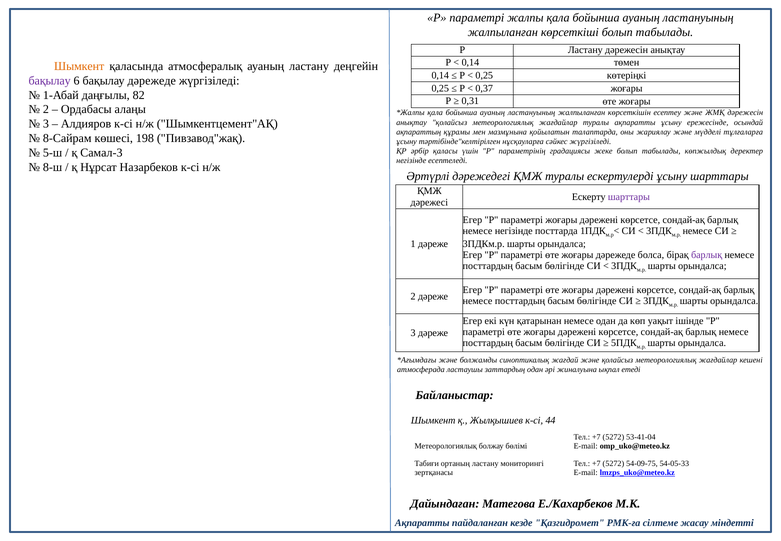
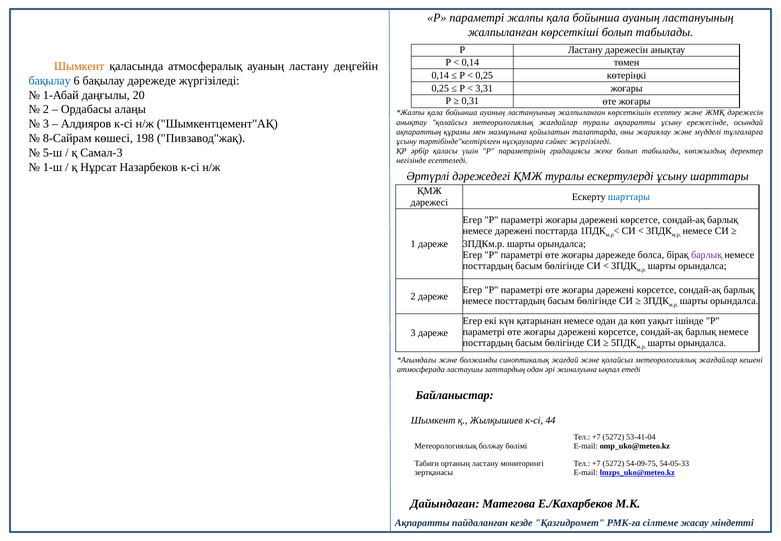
бақылау colour: purple -> blue (50, 81)
0,37: 0,37 -> 3,31 (484, 88)
82: 82 -> 20 (139, 95)
8-ш: 8-ш -> 1-ш (53, 167)
шарттары colour: purple -> blue (629, 197)
немесе негізінде: негізінде -> дәрежені (514, 231)
